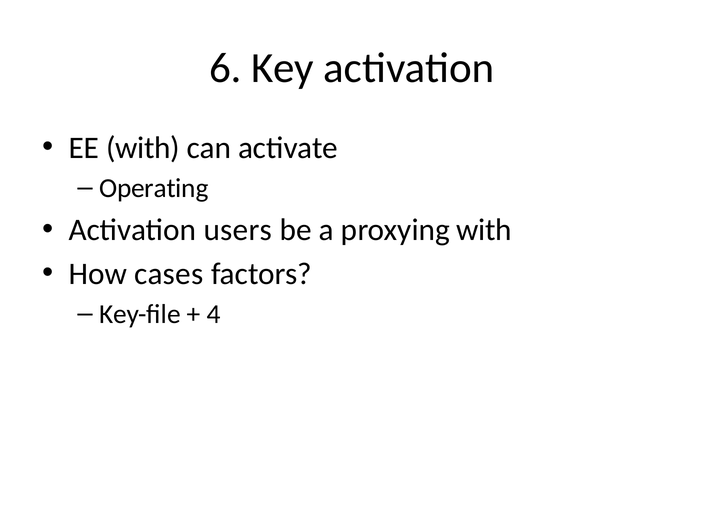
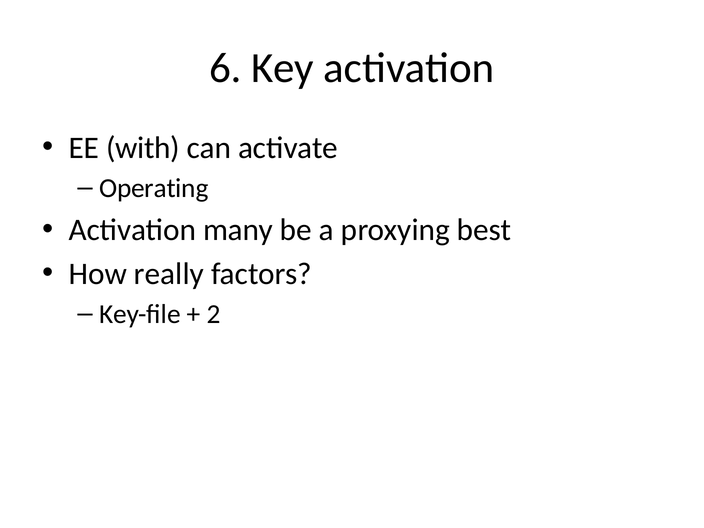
users: users -> many (238, 230)
proxying with: with -> best (484, 230)
cases: cases -> really (169, 274)
4: 4 -> 2 (214, 314)
